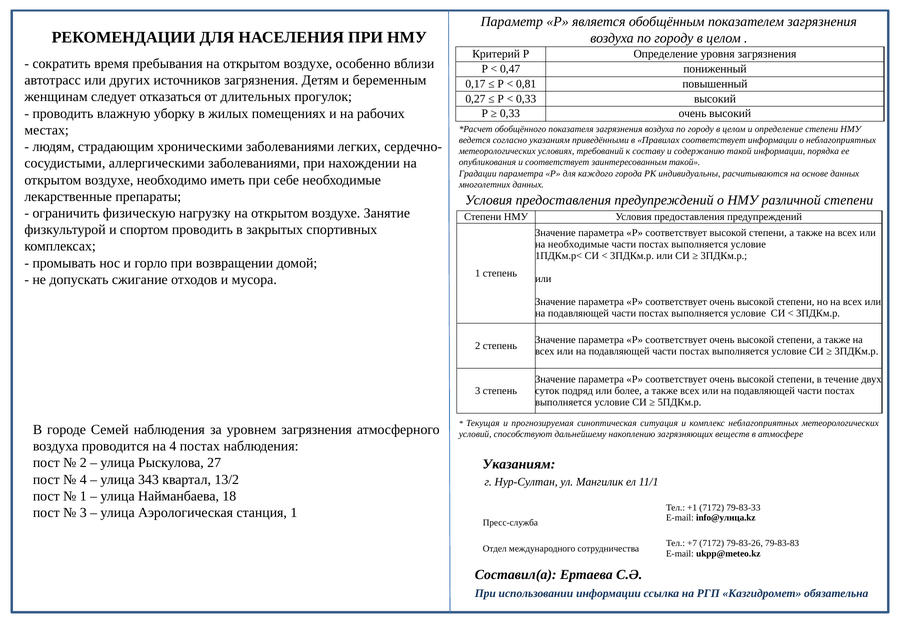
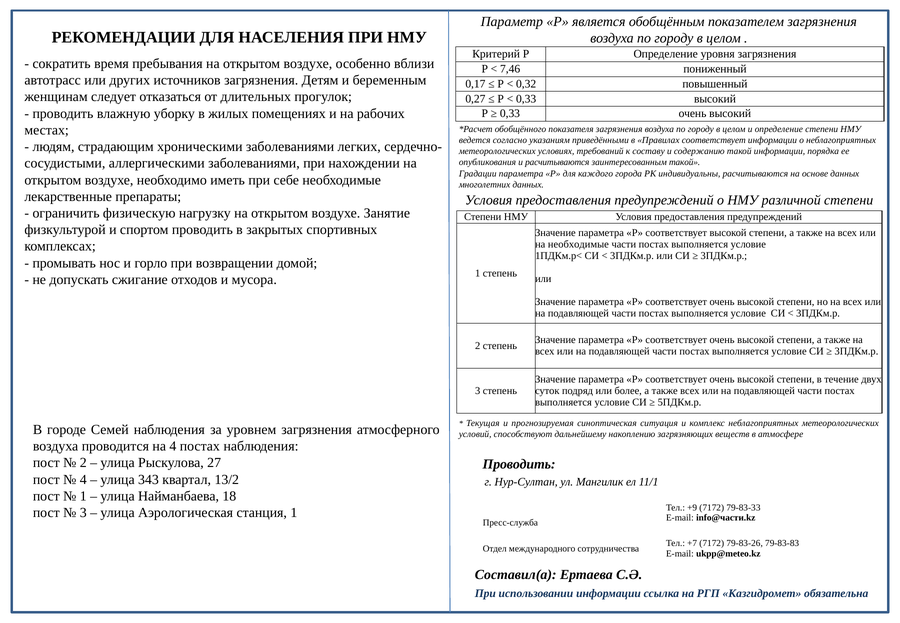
0,47: 0,47 -> 7,46 (510, 69)
0,81: 0,81 -> 0,32 (526, 84)
и соответствует: соответствует -> расчитываются (557, 162)
Указаниям: Указаниям -> Проводить (519, 464)
+1: +1 -> +9 (692, 508)
info@улица.kz: info@улица.kz -> info@части.kz (726, 518)
